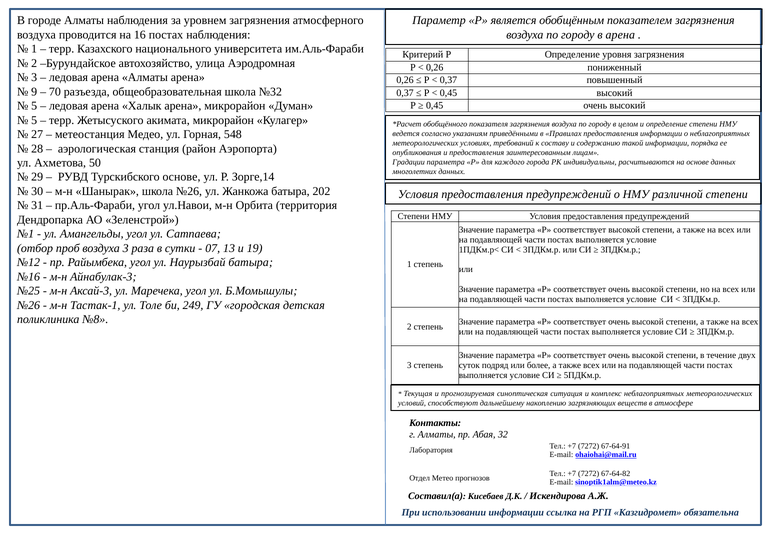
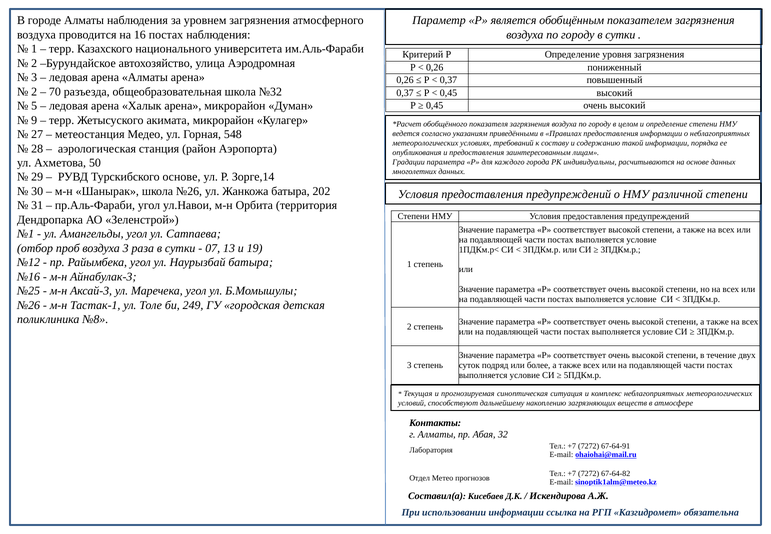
городу в арена: арена -> сутки (620, 35)
9: 9 -> 2 (34, 92)
5: 5 -> 9 (34, 120)
